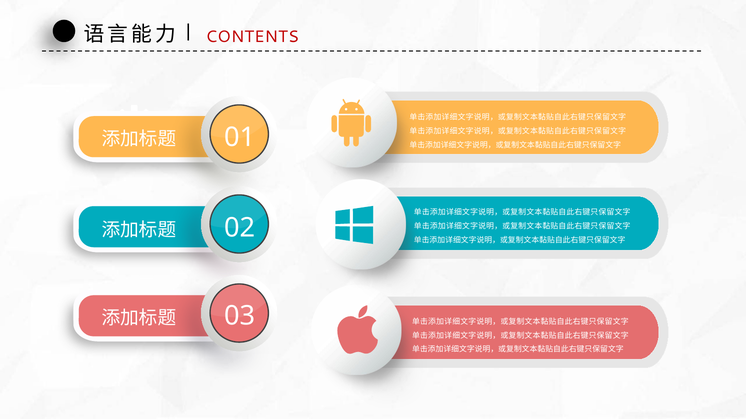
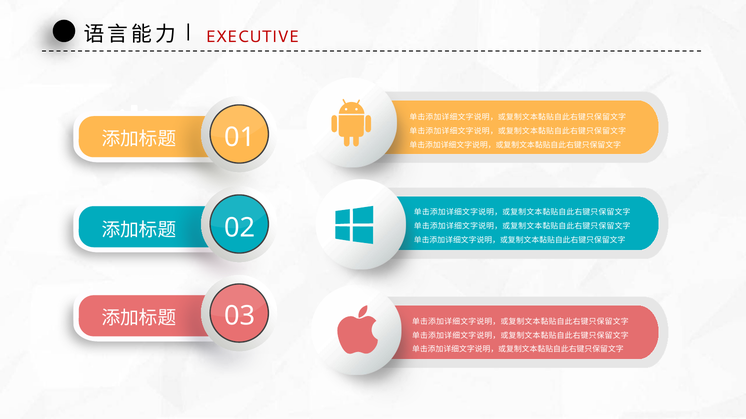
CONTENTS: CONTENTS -> EXECUTIVE (252, 37)
